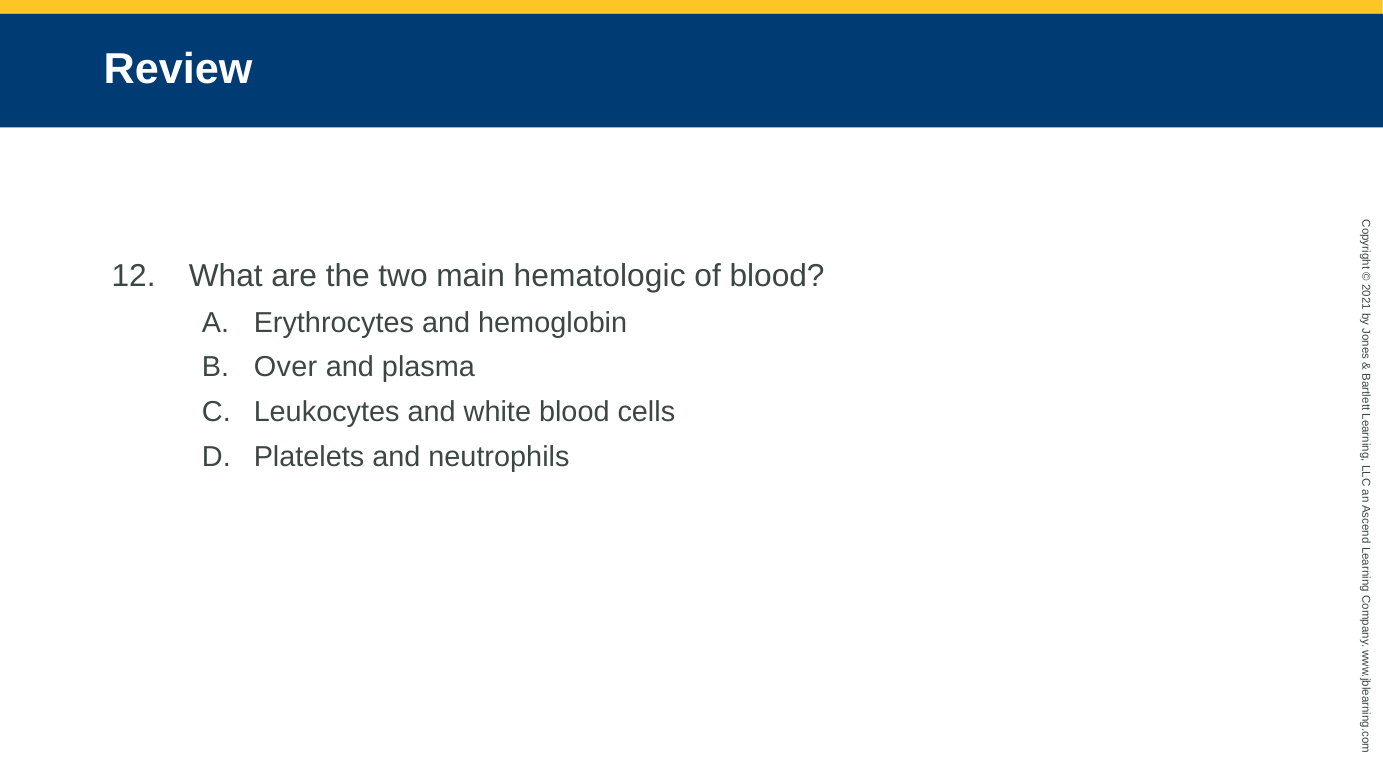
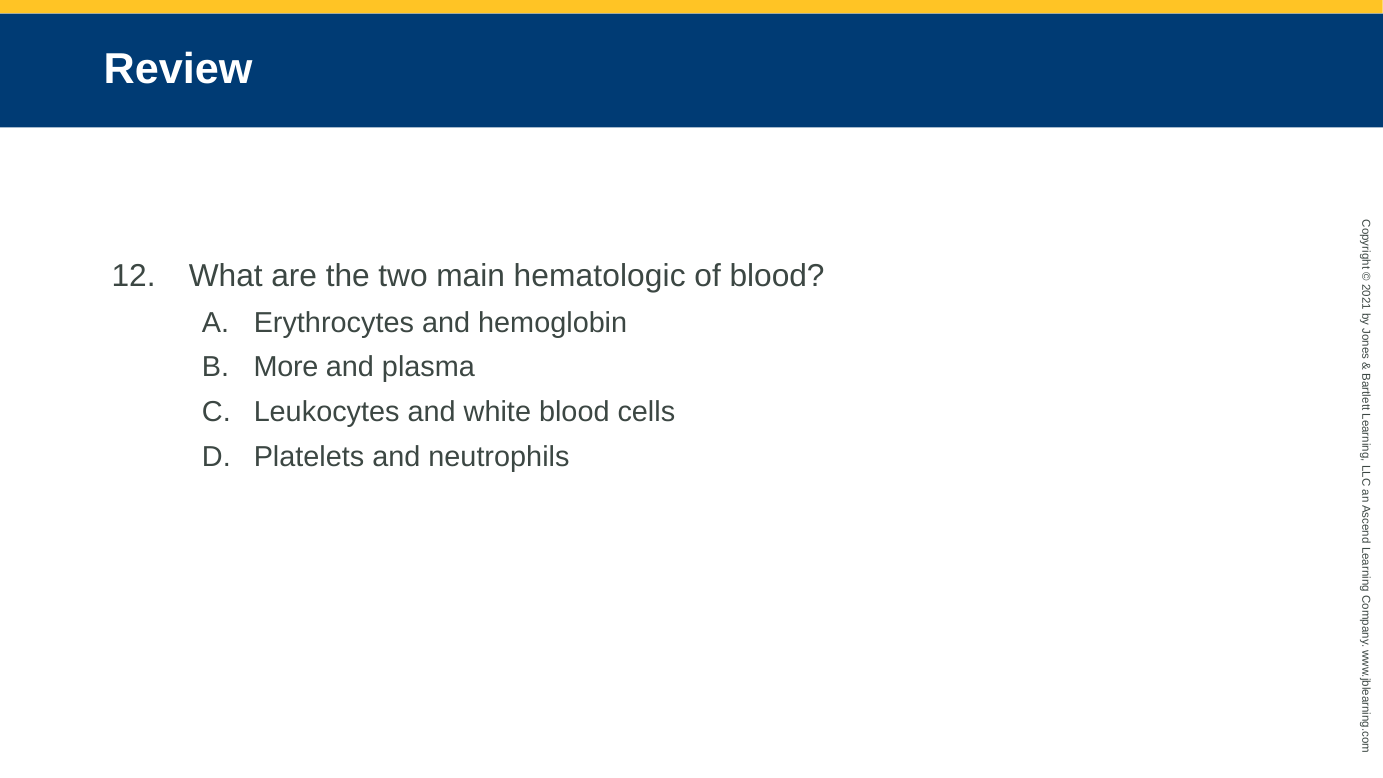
Over: Over -> More (286, 367)
